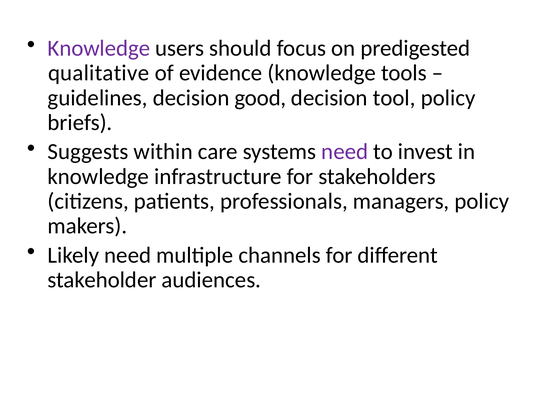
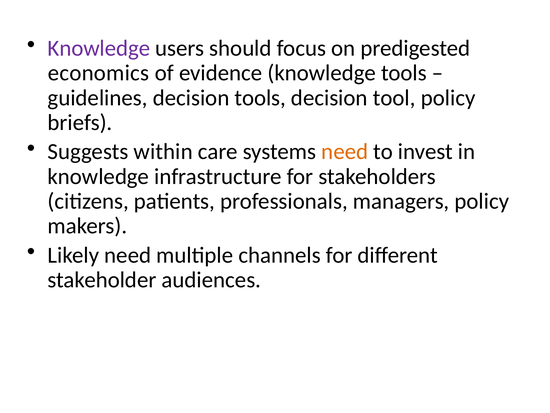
qualitative: qualitative -> economics (99, 73)
decision good: good -> tools (260, 98)
need colour: purple -> orange (345, 152)
